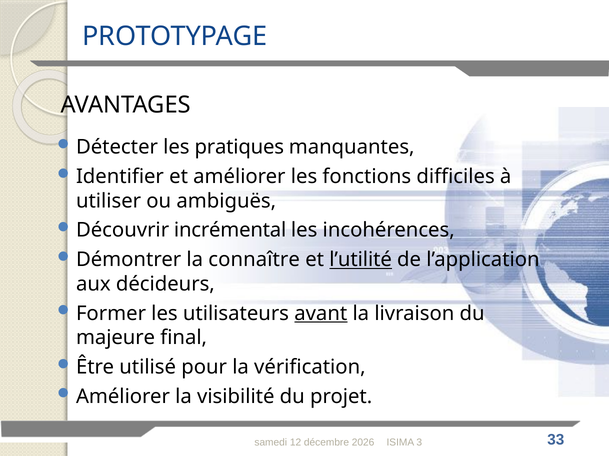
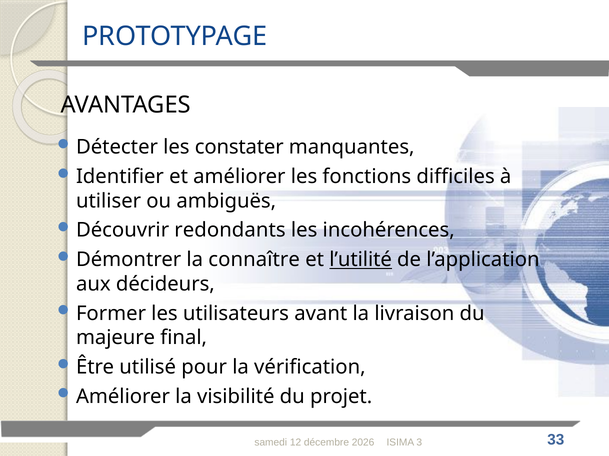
pratiques: pratiques -> constater (239, 147)
incrémental: incrémental -> redondants (230, 231)
avant underline: present -> none (321, 314)
